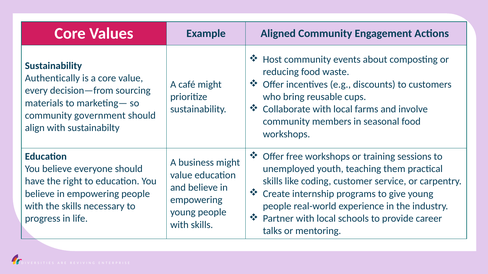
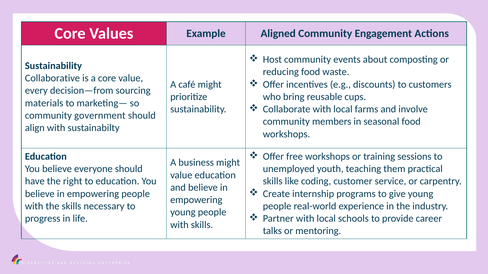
Authentically: Authentically -> Collaborative (52, 78)
